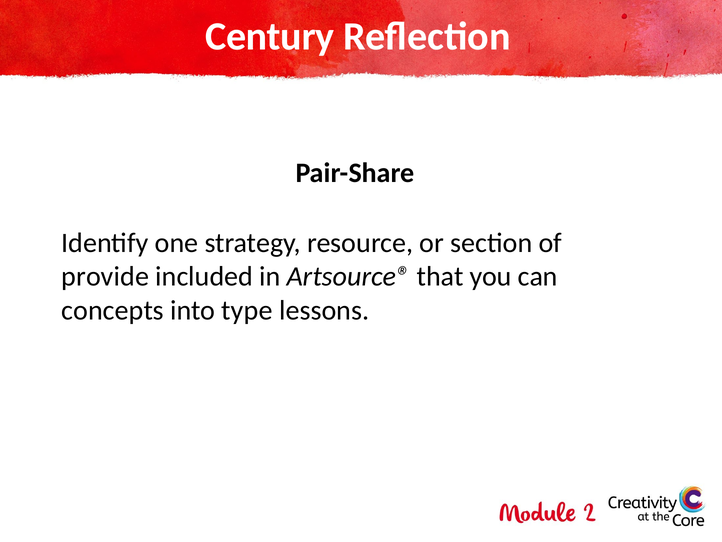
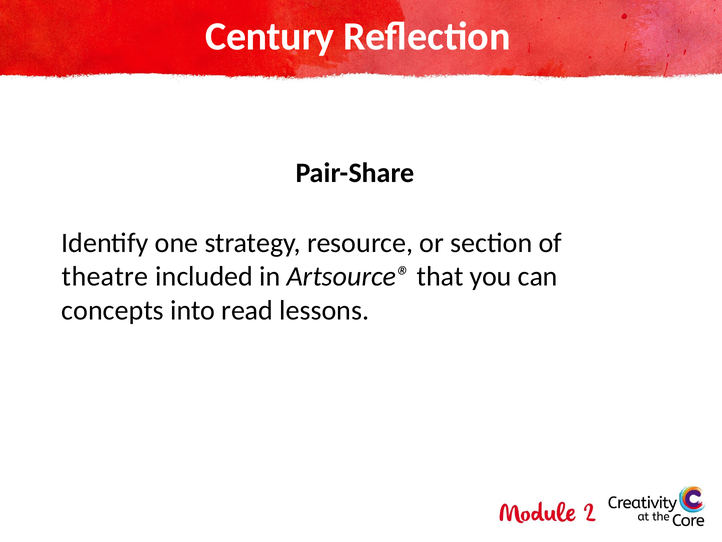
provide: provide -> theatre (105, 276)
type: type -> read (247, 310)
